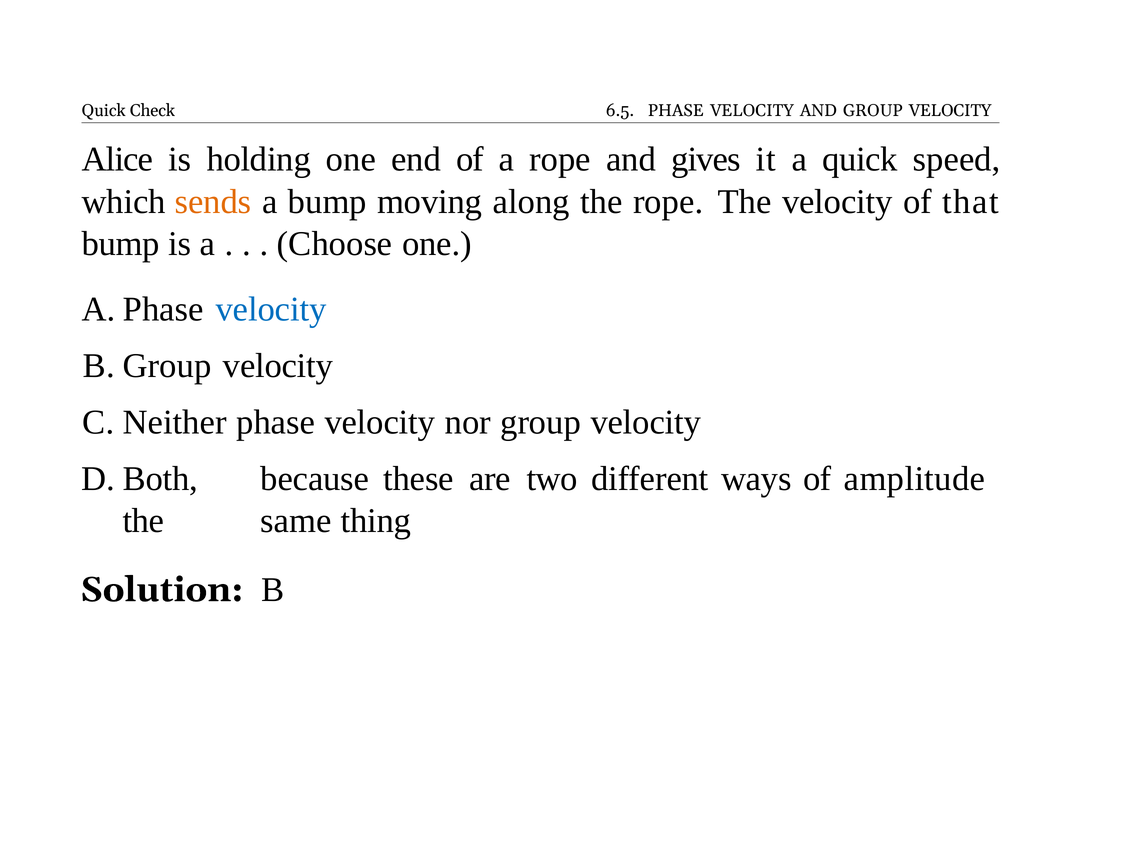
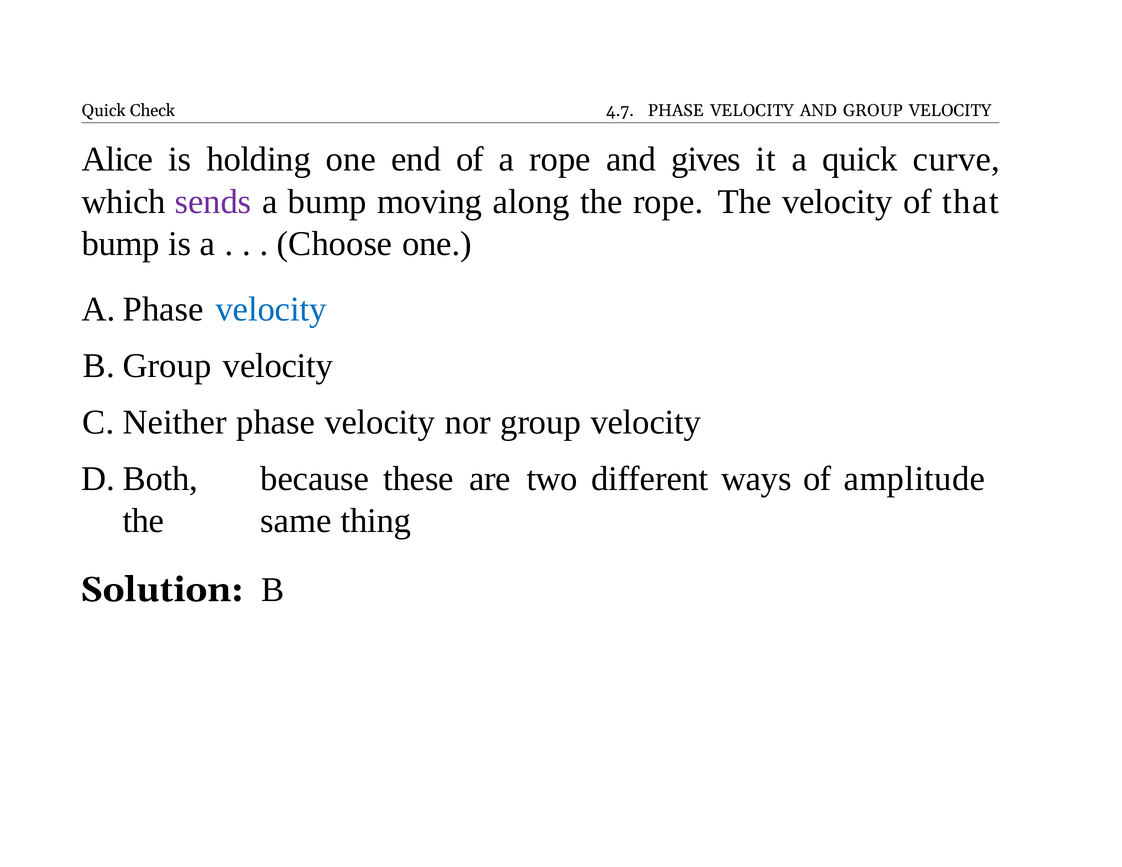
6.5: 6.5 -> 4.7 (620, 111)
speed: speed -> curve (957, 160)
sends colour: orange -> purple (213, 202)
